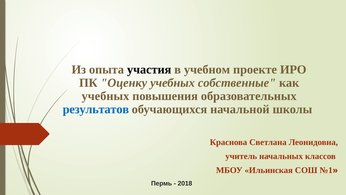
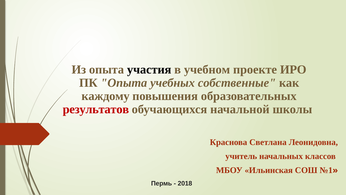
ПК Оценку: Оценку -> Опыта (124, 83)
учебных: учебных -> каждому (106, 96)
результатов colour: blue -> red (96, 109)
